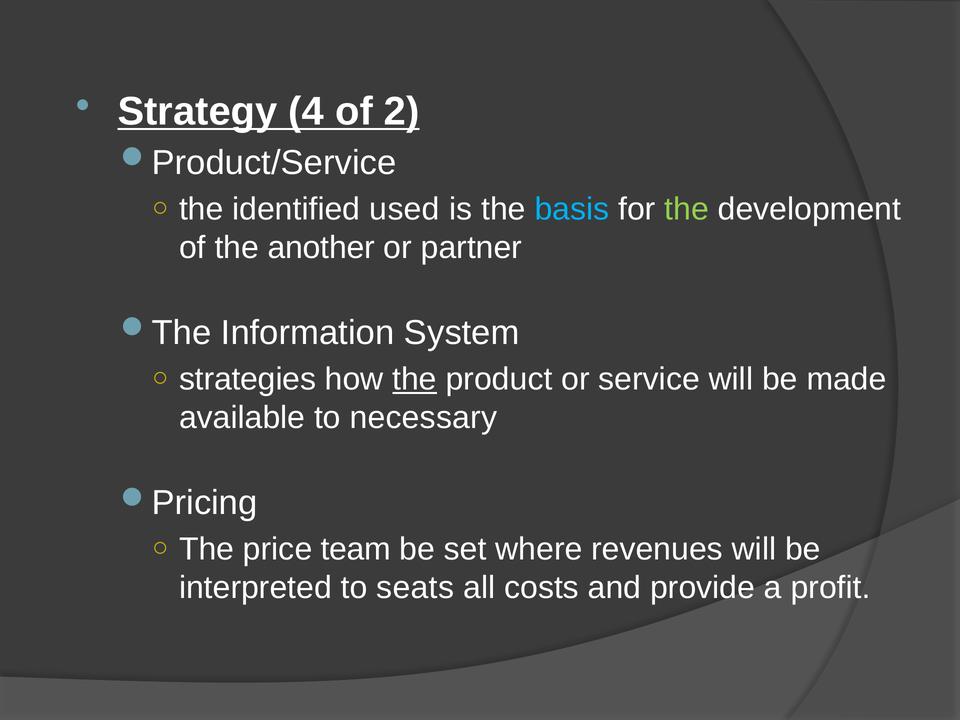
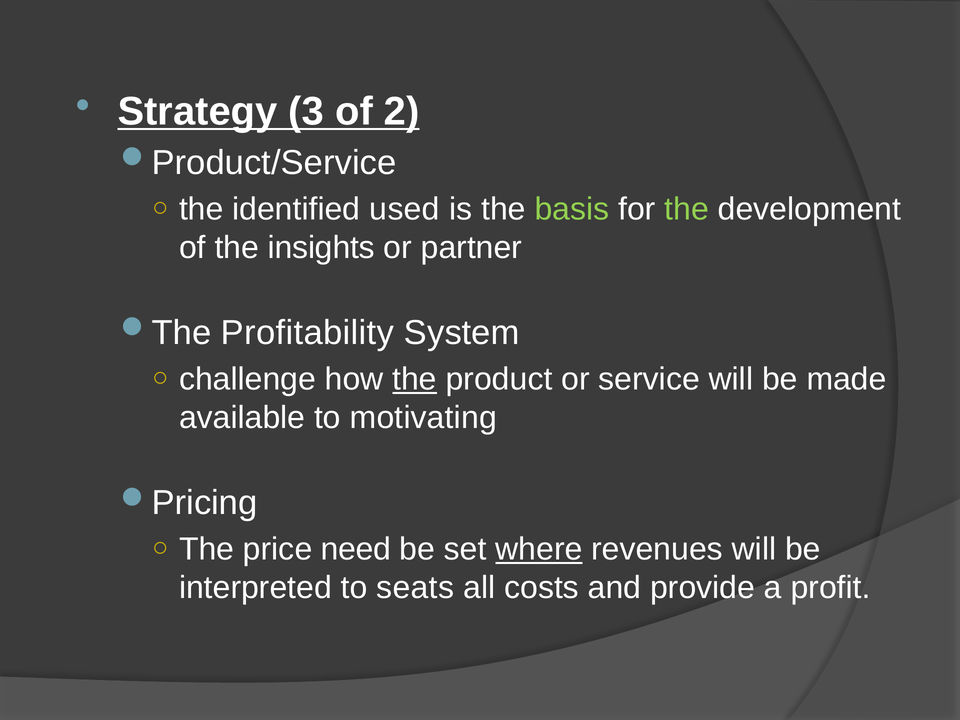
4: 4 -> 3 (306, 112)
basis colour: light blue -> light green (572, 209)
another: another -> insights (321, 247)
Information: Information -> Profitability (308, 333)
strategies: strategies -> challenge (247, 379)
necessary: necessary -> motivating (423, 418)
team: team -> need (356, 549)
where underline: none -> present (539, 549)
